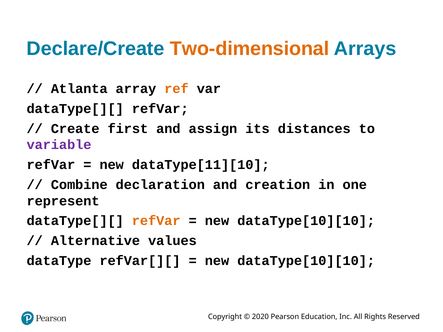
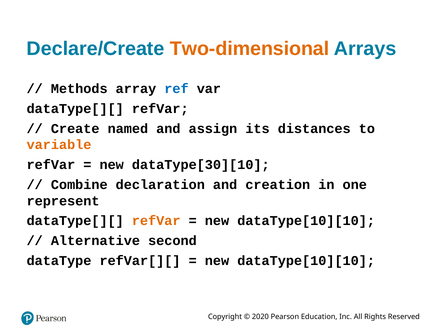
Atlanta: Atlanta -> Methods (79, 89)
ref colour: orange -> blue (176, 89)
first: first -> named (128, 129)
variable colour: purple -> orange (59, 145)
dataType[11][10: dataType[11][10 -> dataType[30][10 (201, 165)
values: values -> second (172, 241)
